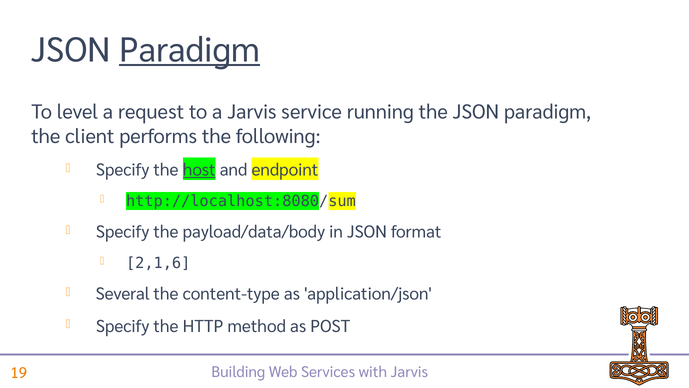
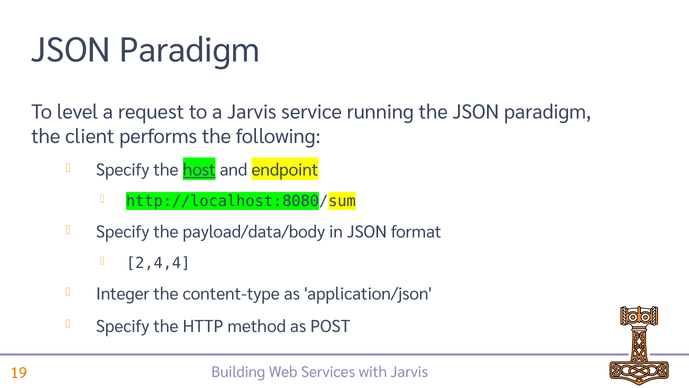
Paradigm underline: present -> none (190, 50)
2,1,6: 2,1,6 -> 2,4,4 (158, 263)
Several: Several -> Integer (123, 294)
